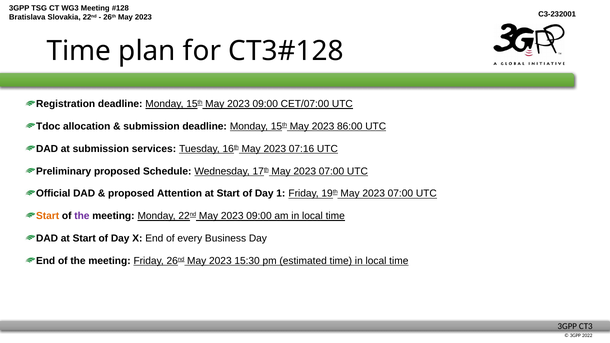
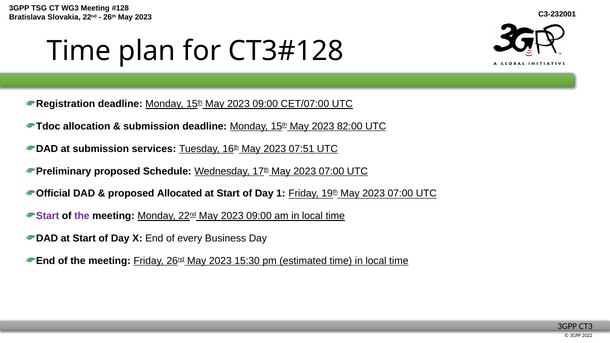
86:00: 86:00 -> 82:00 (350, 126)
07:16: 07:16 -> 07:51 (302, 149)
Attention: Attention -> Allocated (180, 194)
Start colour: orange -> purple (48, 216)
